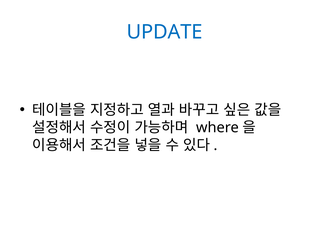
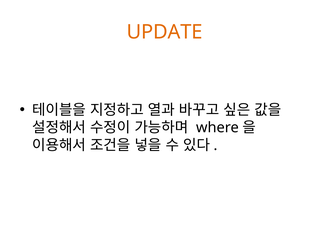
UPDATE colour: blue -> orange (165, 32)
